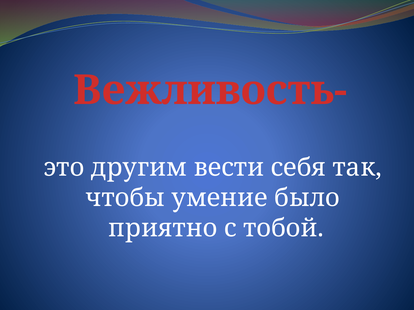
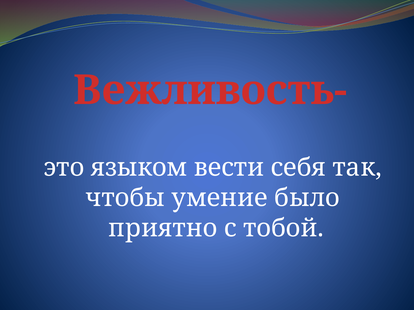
другим: другим -> языком (139, 168)
